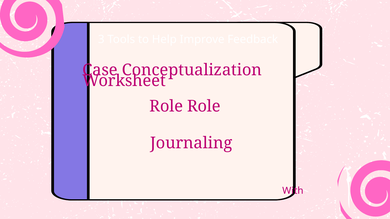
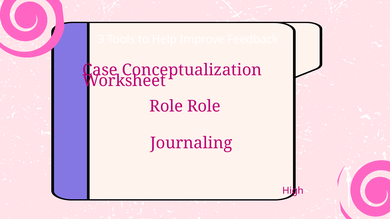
With: With -> High (293, 191)
